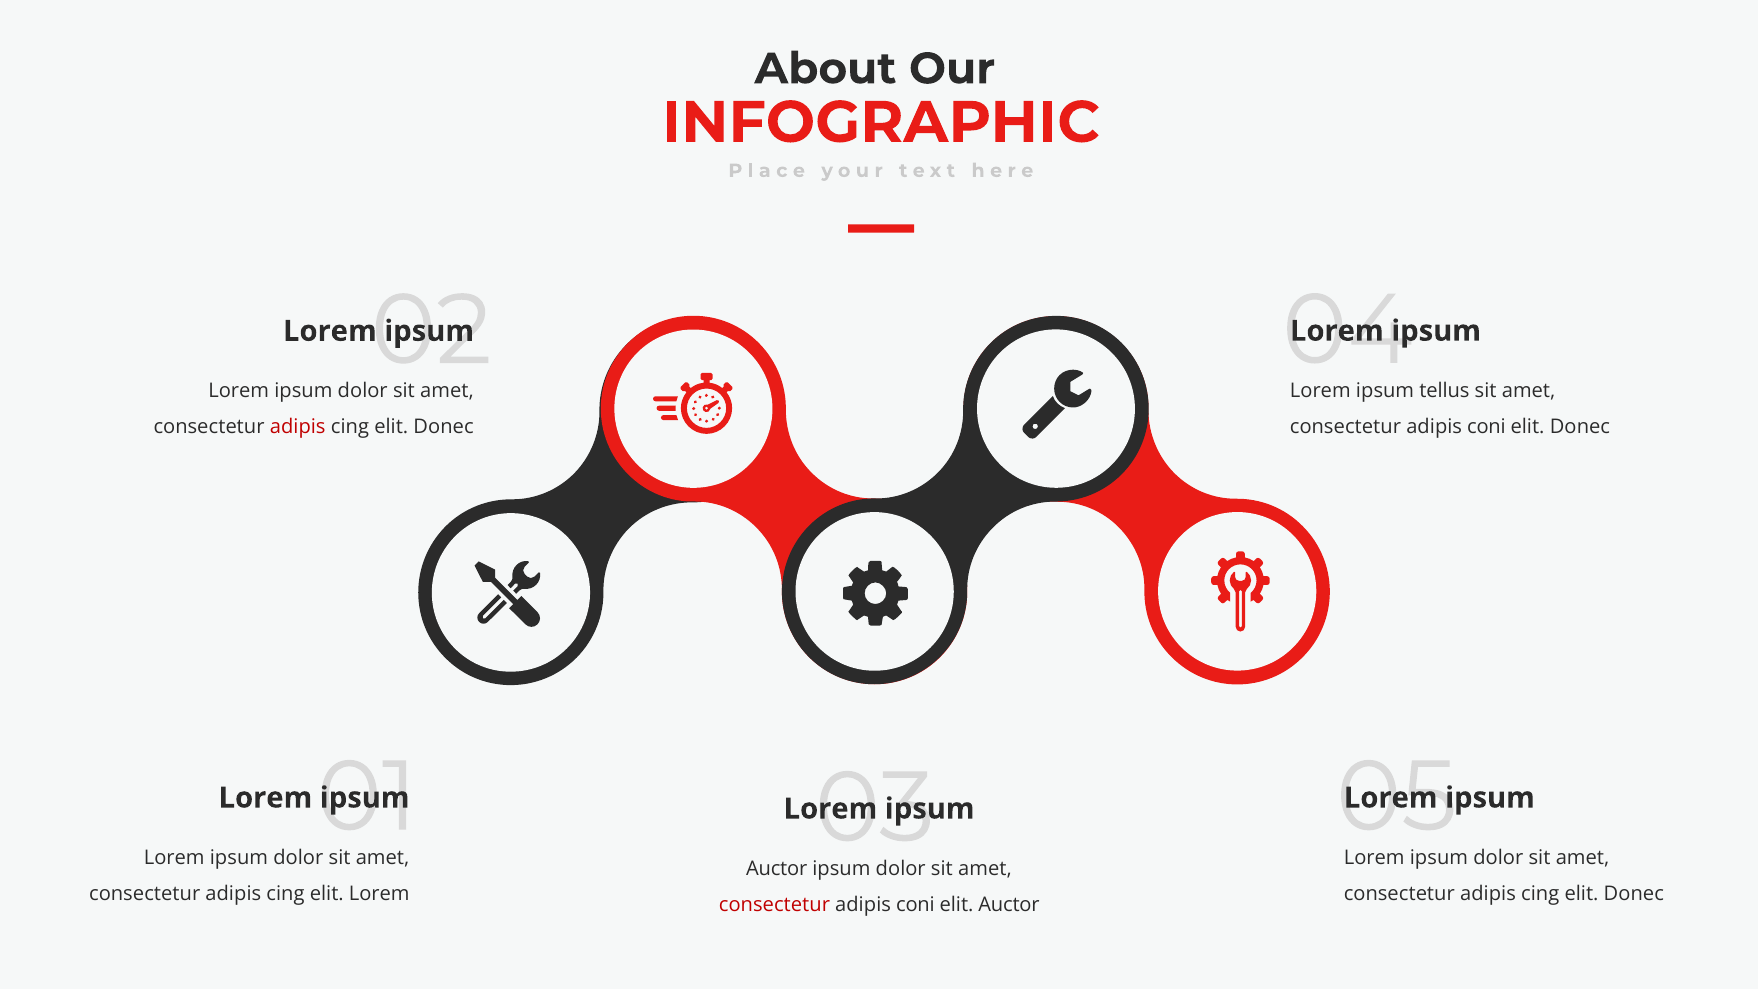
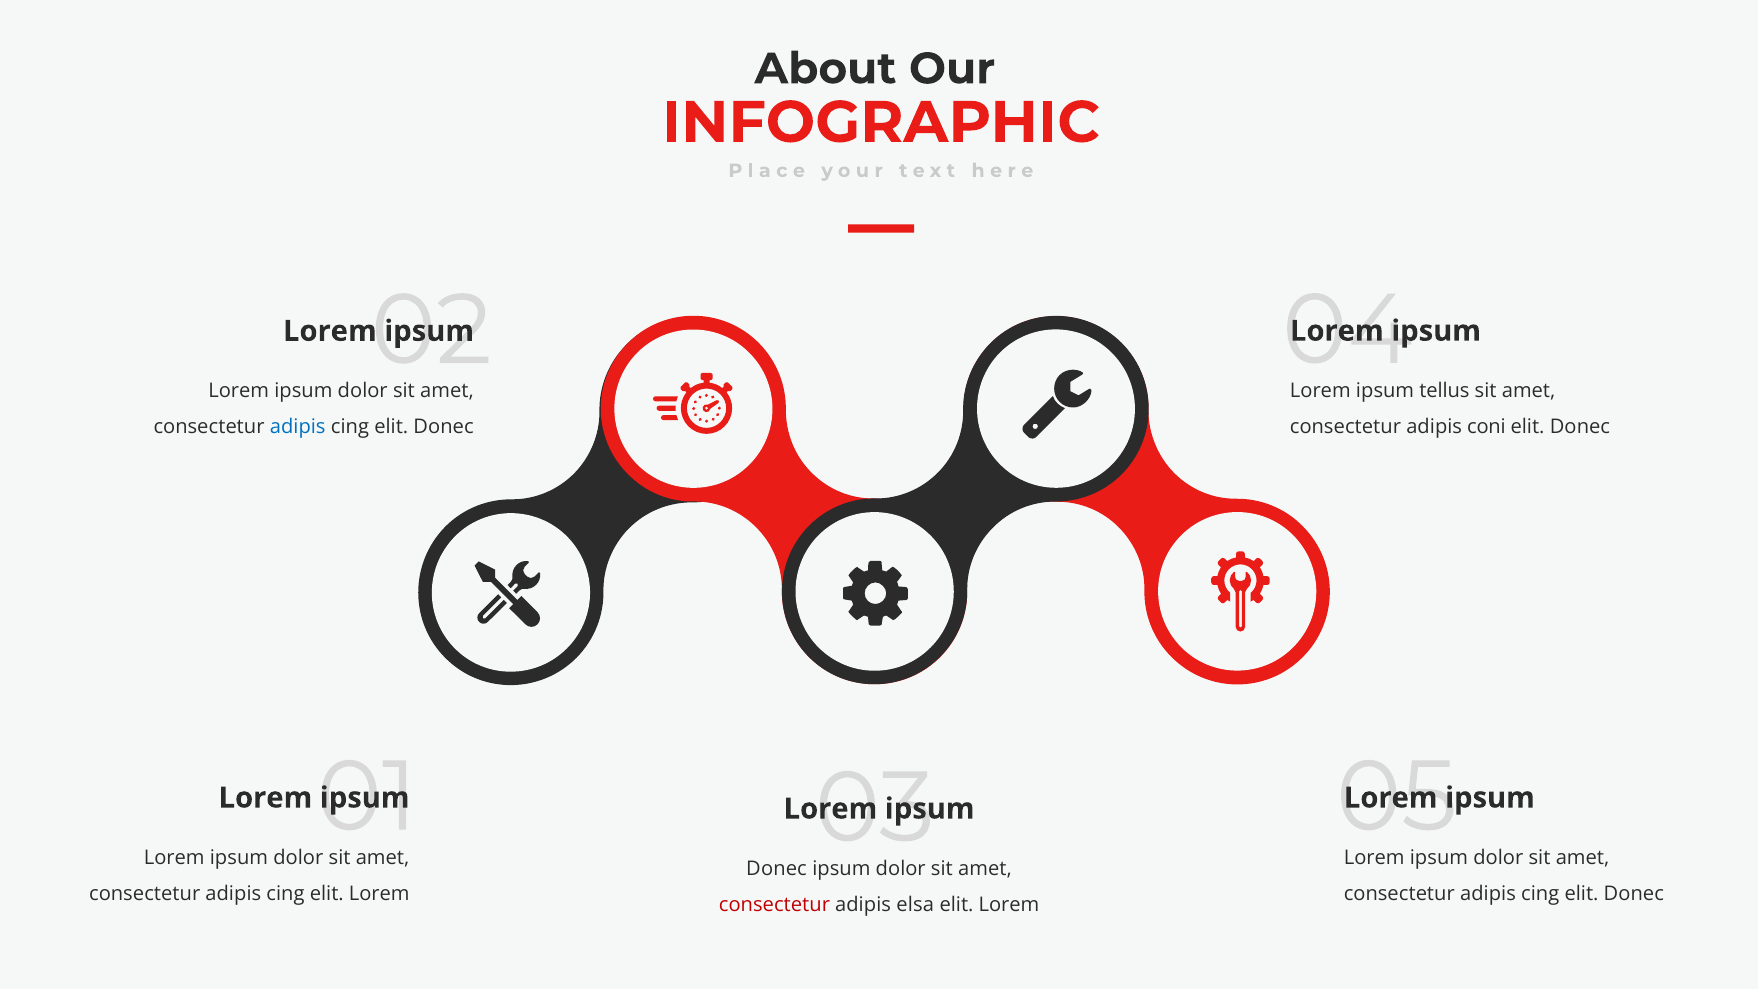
adipis colour: red -> blue (298, 427)
Auctor: Auctor -> Donec (777, 869)
coni: coni -> elsa (915, 905)
Auctor: Auctor -> Lorem (1009, 905)
